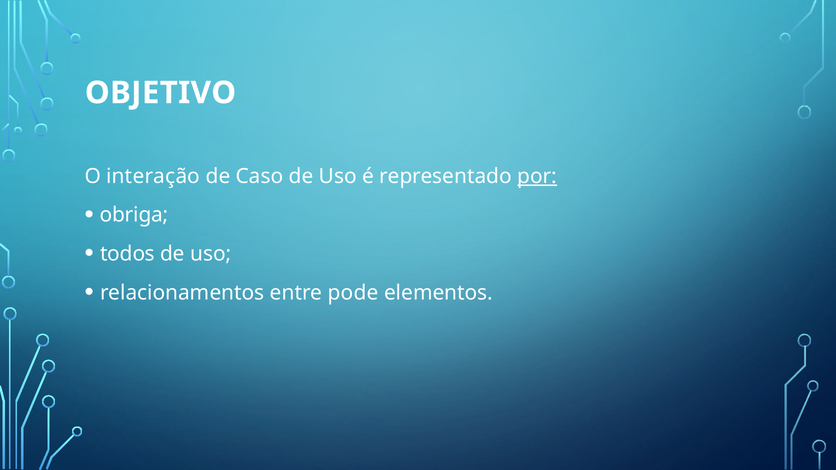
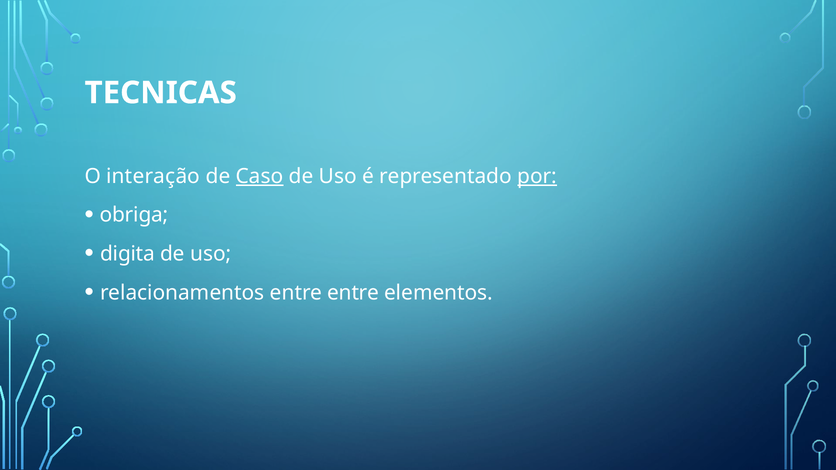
OBJETIVO: OBJETIVO -> TECNICAS (161, 93)
Caso underline: none -> present (260, 176)
todos: todos -> digita (128, 254)
entre pode: pode -> entre (353, 293)
